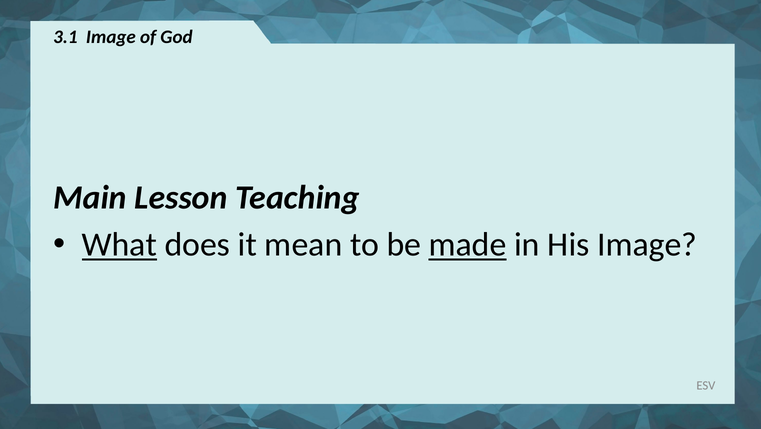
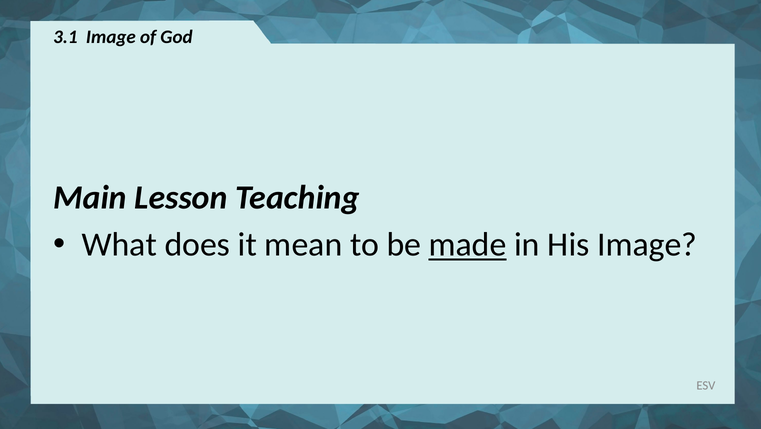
What underline: present -> none (119, 245)
